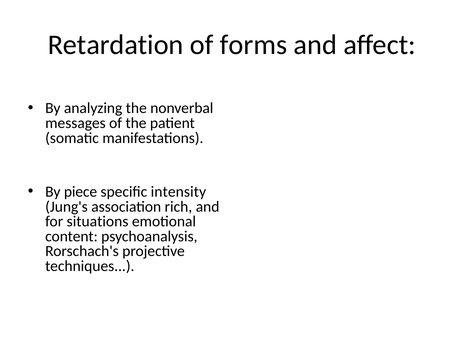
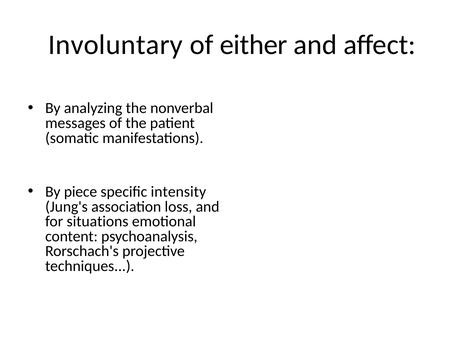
Retardation: Retardation -> Involuntary (115, 45)
forms: forms -> either (254, 45)
rich: rich -> loss (178, 207)
